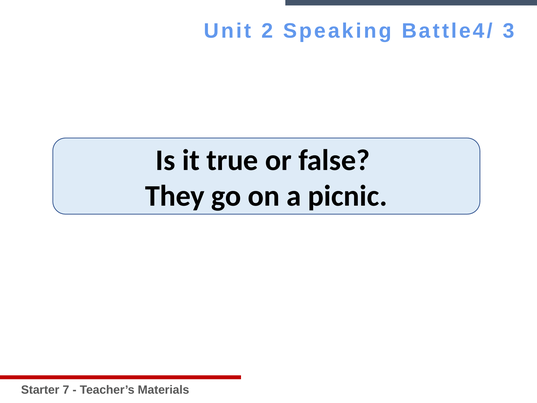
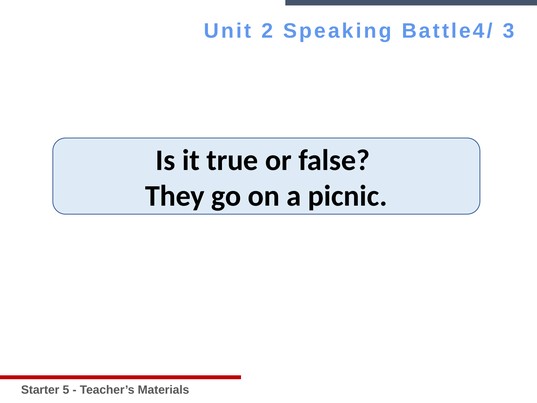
7: 7 -> 5 (66, 390)
